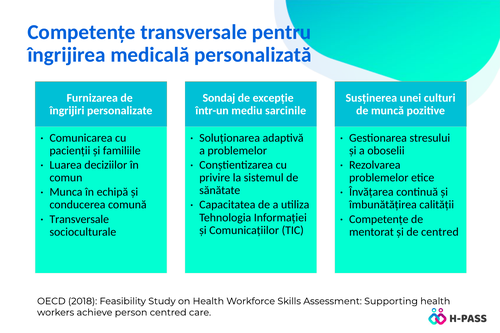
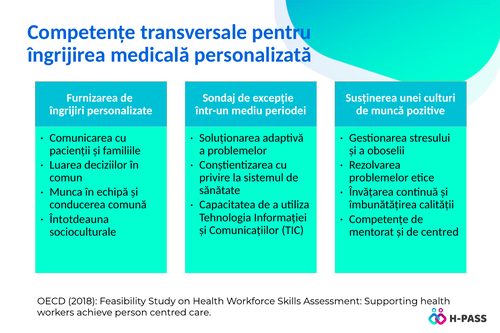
sarcinile: sarcinile -> periodei (286, 111)
Transversale: Transversale -> Întotdeauna (79, 219)
